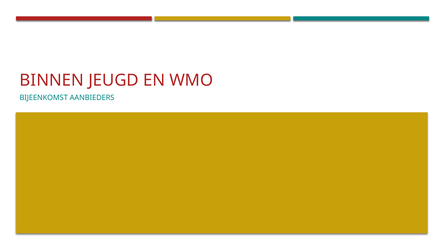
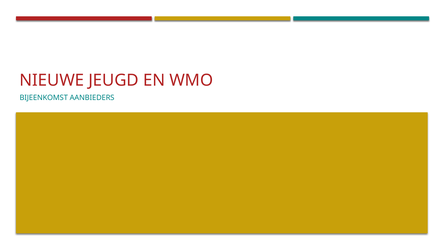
BINNEN: BINNEN -> NIEUWE (52, 81)
